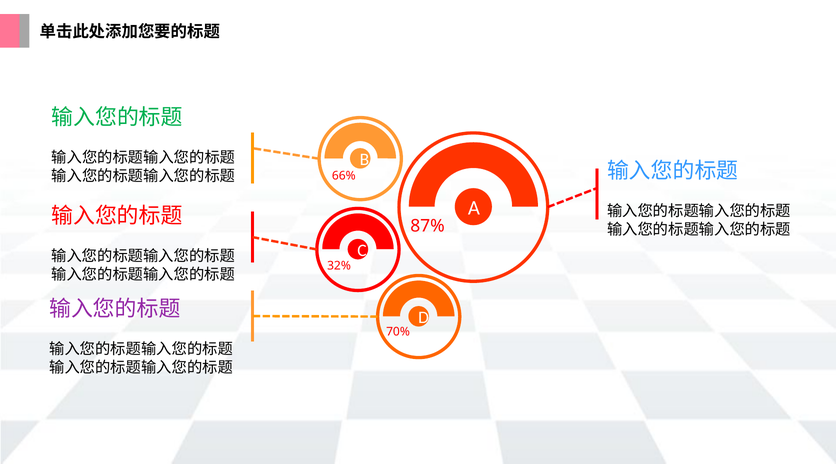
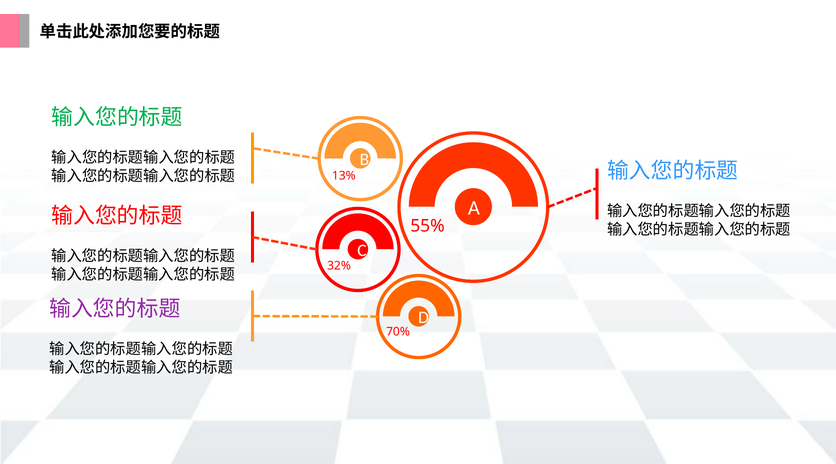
66%: 66% -> 13% (344, 176)
87%: 87% -> 55% (427, 226)
